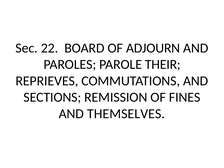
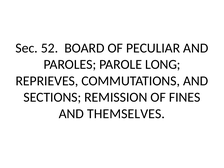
22: 22 -> 52 (50, 48)
ADJOURN: ADJOURN -> PECULIAR (153, 48)
THEIR: THEIR -> LONG (163, 64)
